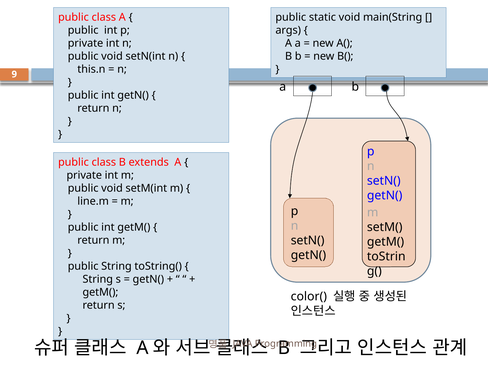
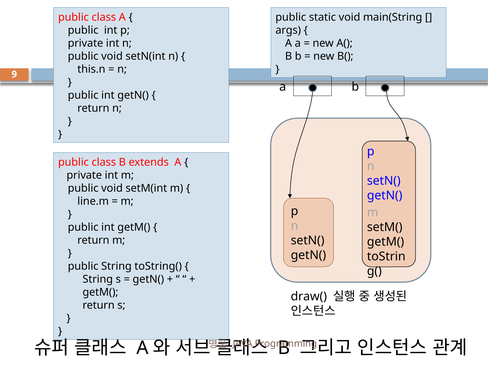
color(: color( -> draw( (309, 296)
